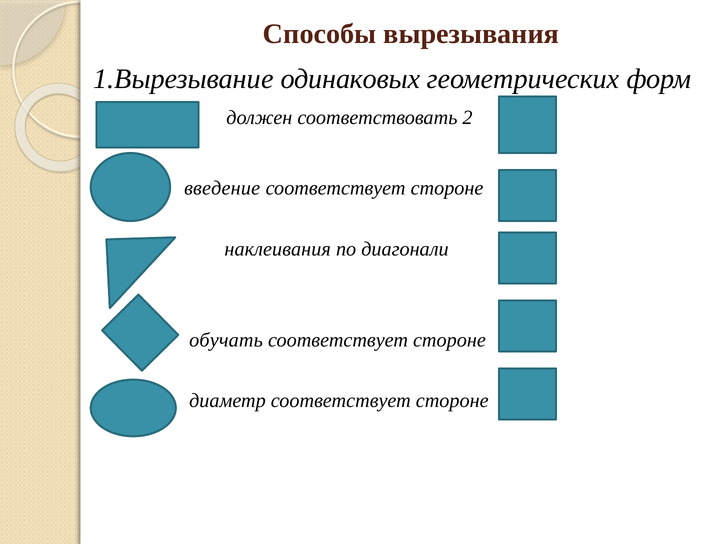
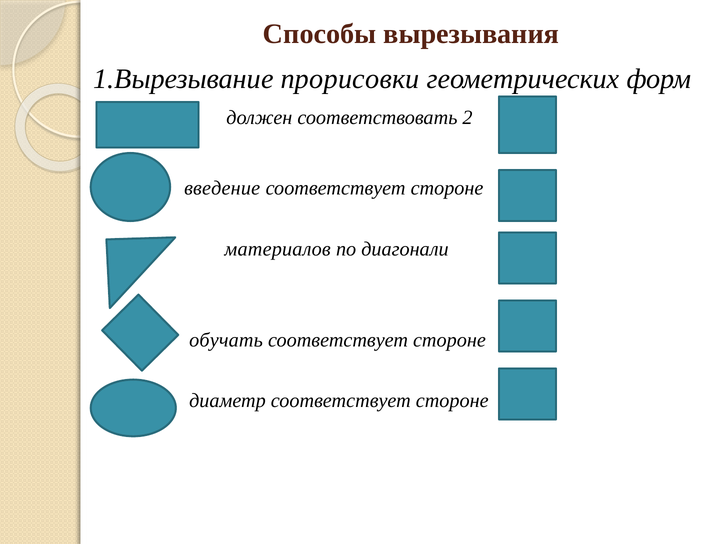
одинаковых: одинаковых -> прорисовки (350, 79)
наклеивания: наклеивания -> материалов (278, 249)
